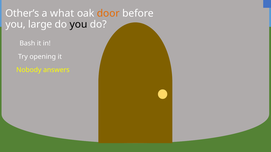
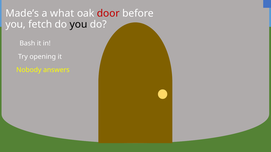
Other’s: Other’s -> Made’s (22, 13)
door colour: orange -> red (108, 13)
large: large -> fetch (40, 24)
